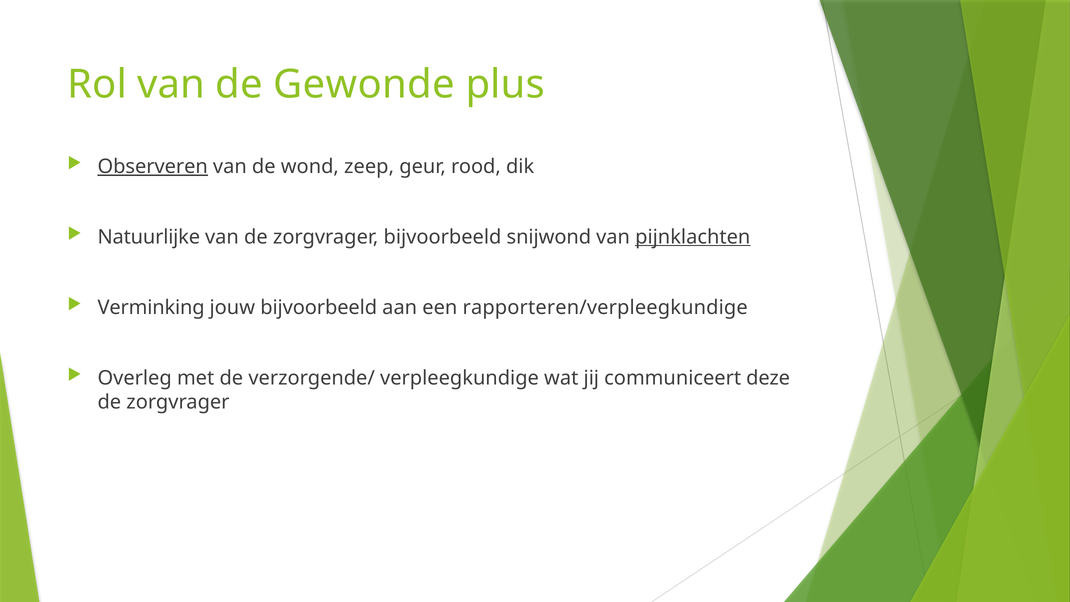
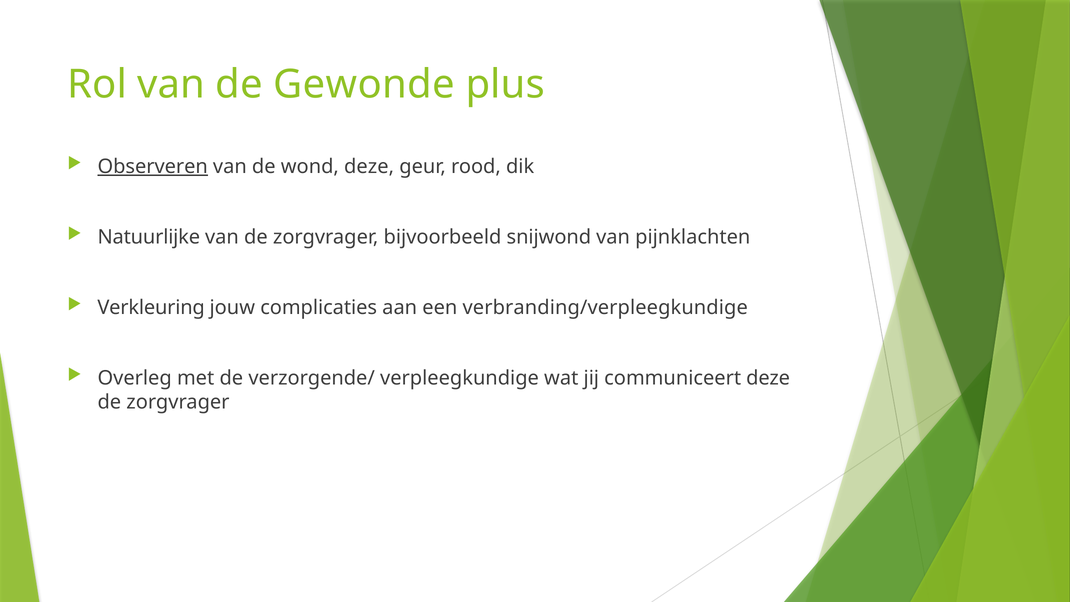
wond zeep: zeep -> deze (369, 166)
pijnklachten underline: present -> none (693, 237)
Verminking: Verminking -> Verkleuring (151, 307)
jouw bijvoorbeeld: bijvoorbeeld -> complicaties (319, 307)
rapporteren/verpleegkundige: rapporteren/verpleegkundige -> verbranding/verpleegkundige (605, 307)
